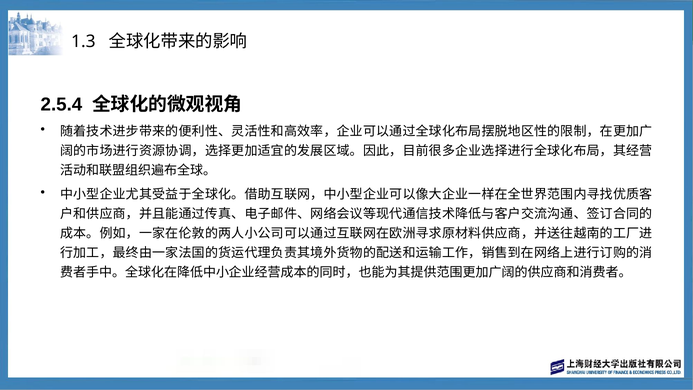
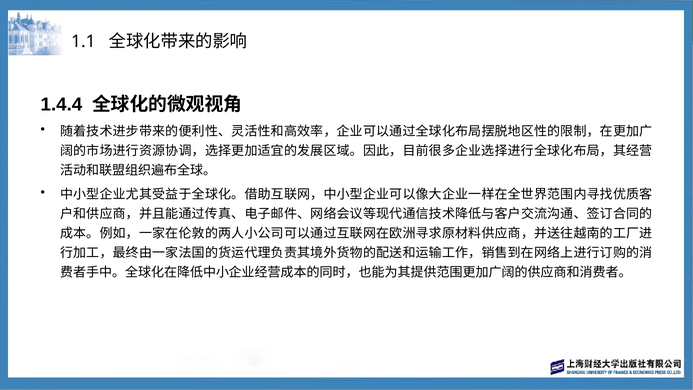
1.3: 1.3 -> 1.1 (83, 41)
2.5.4: 2.5.4 -> 1.4.4 (61, 105)
